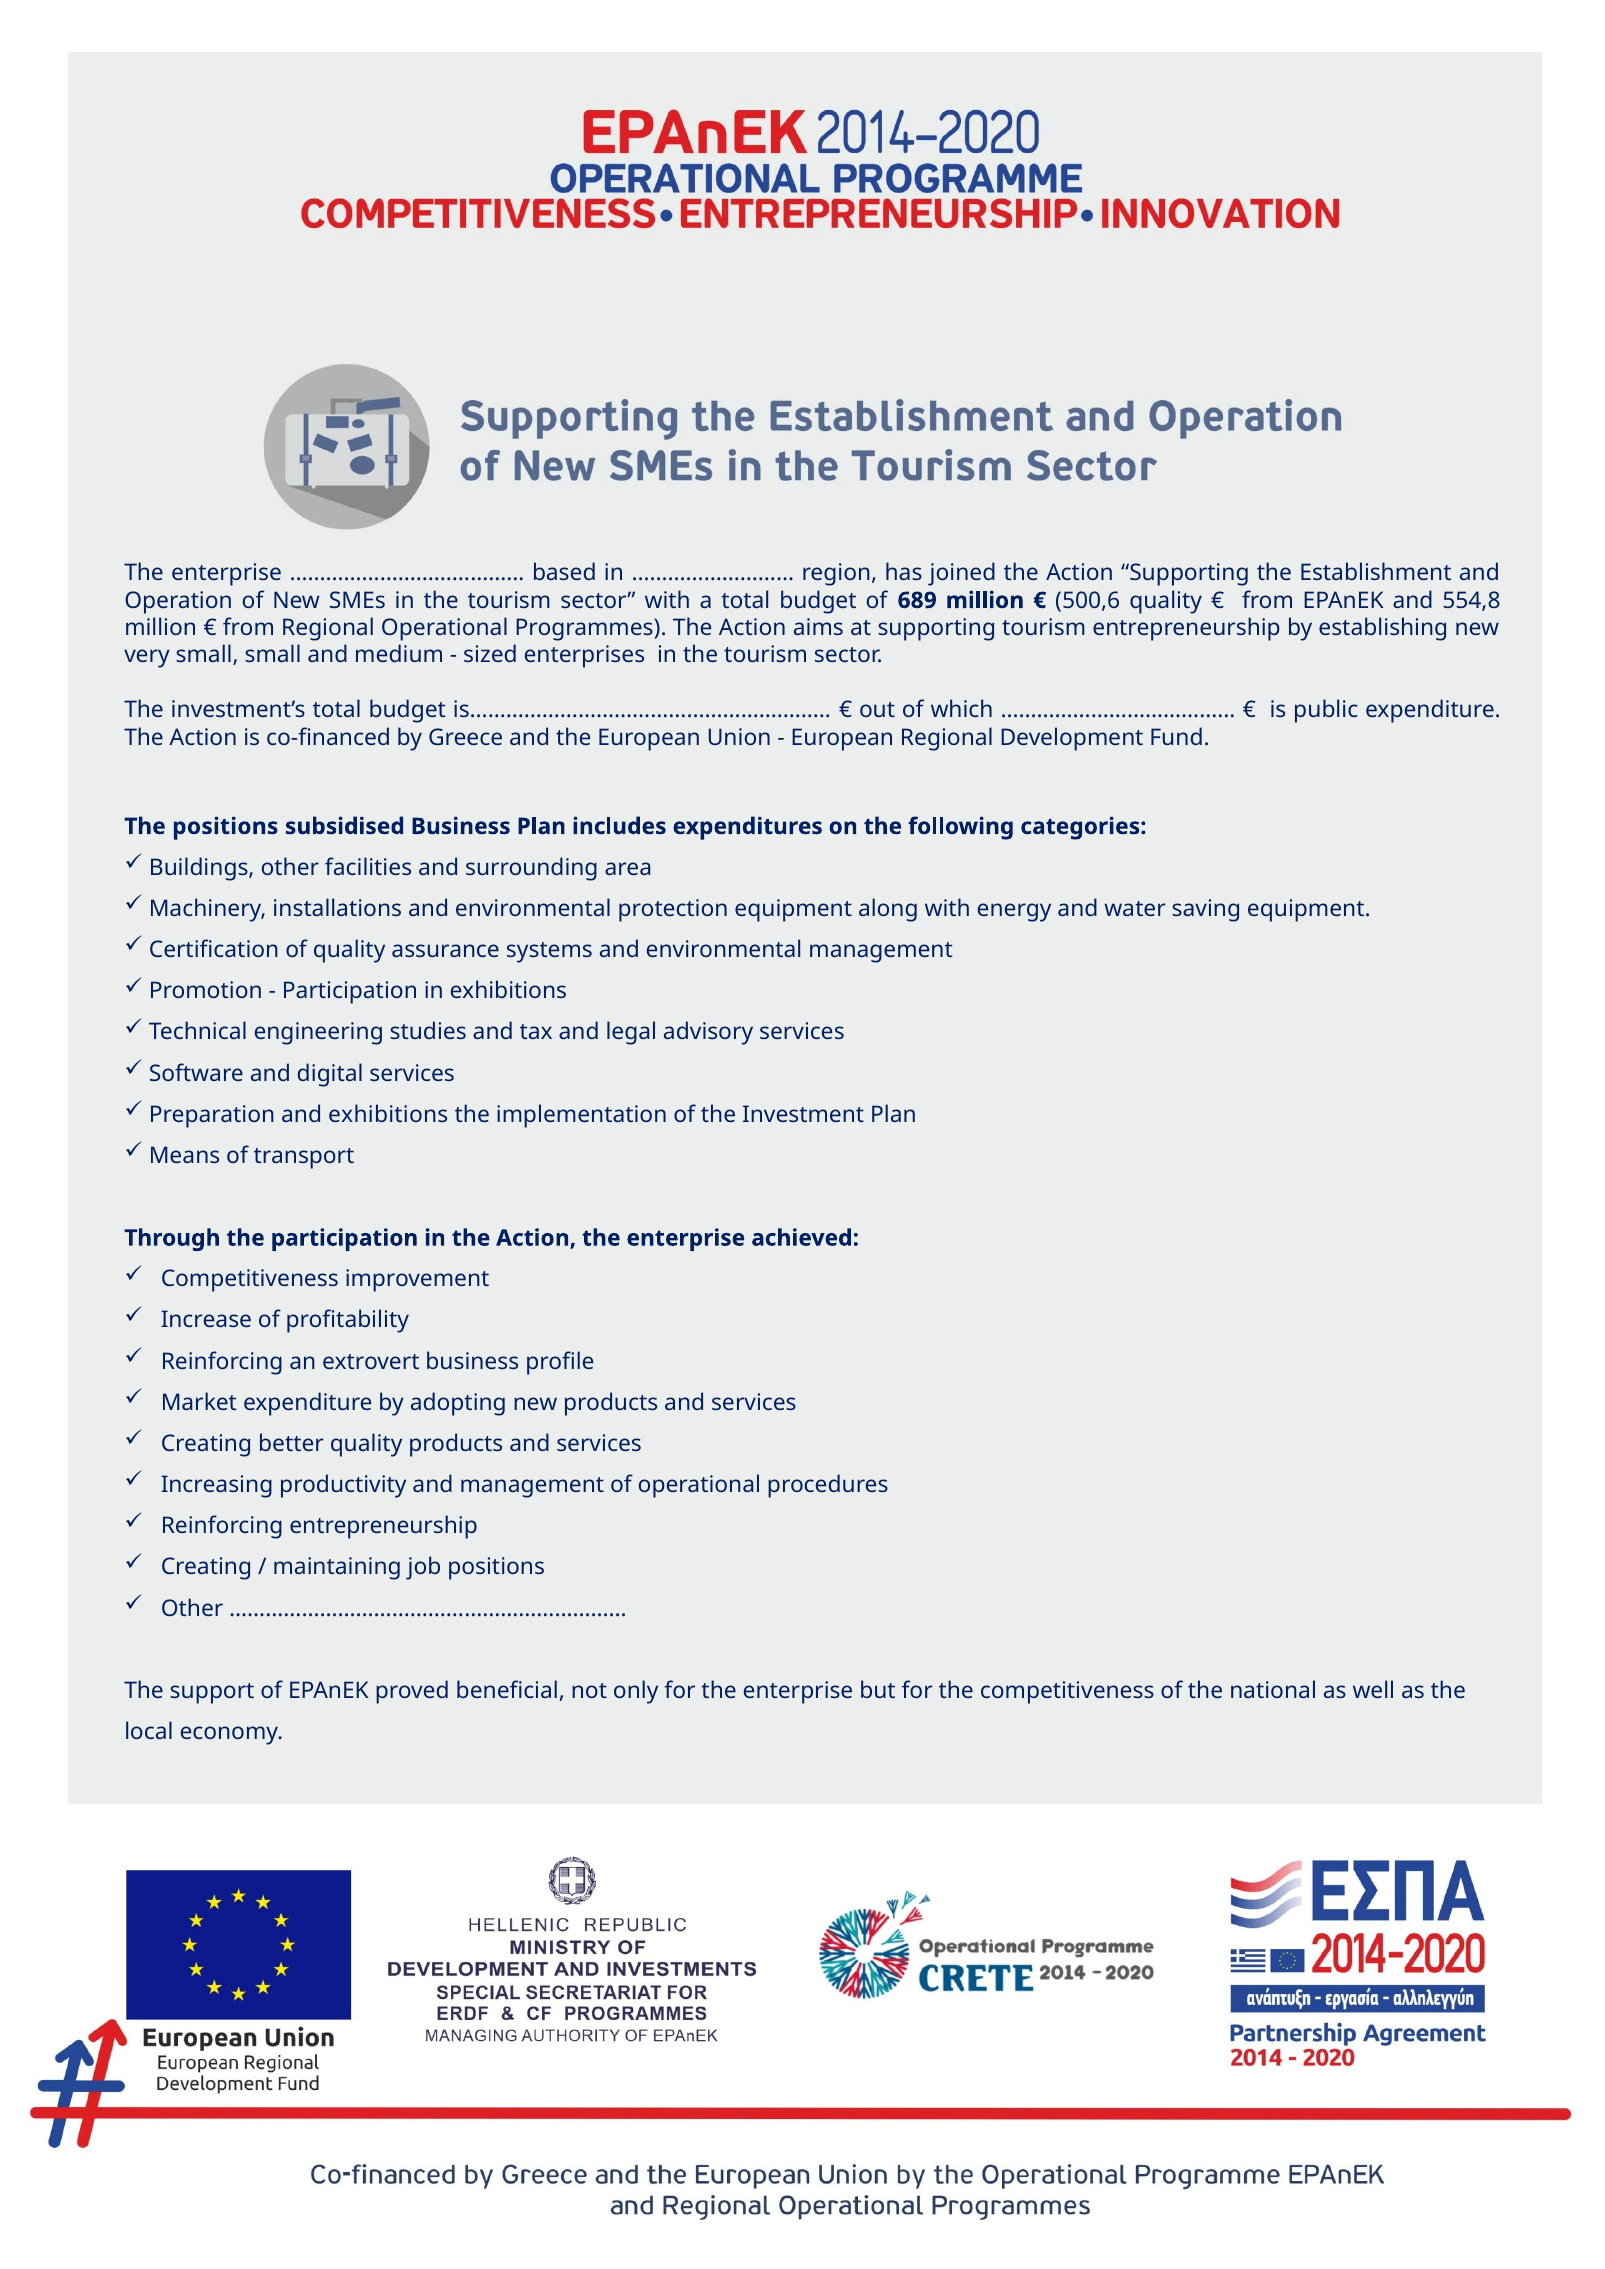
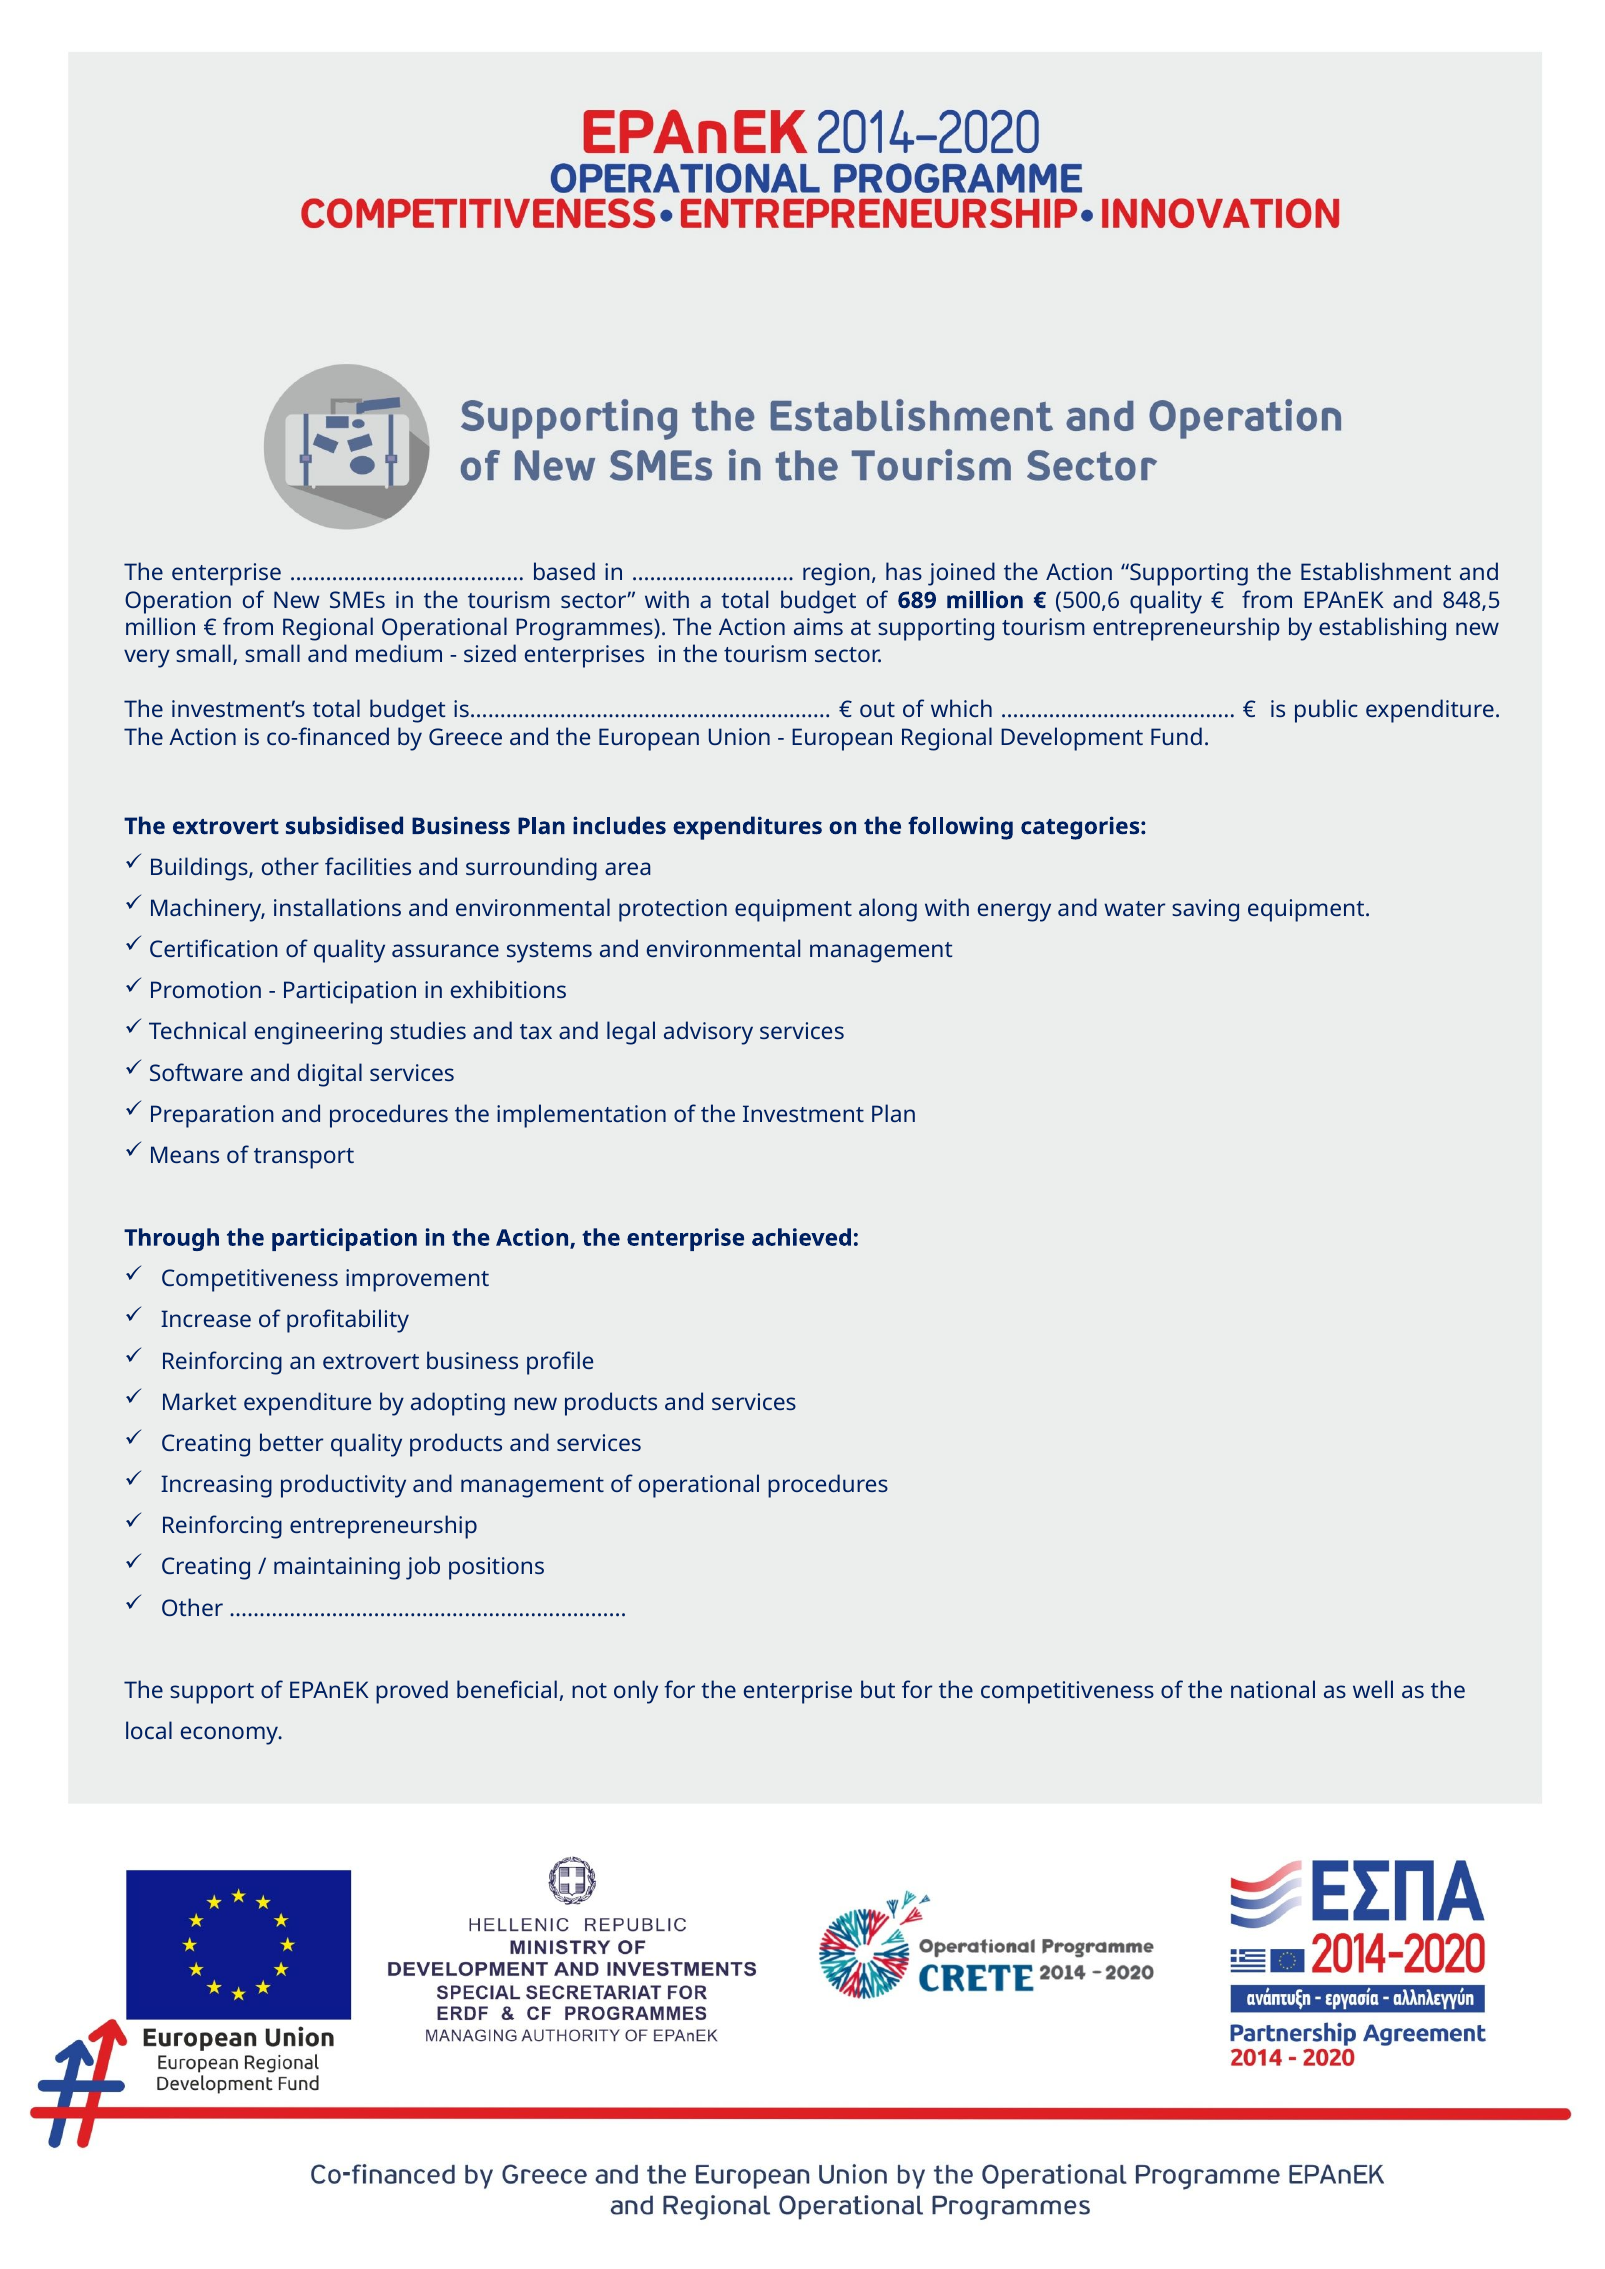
554,8: 554,8 -> 848,5 (1471, 601)
The positions: positions -> extrovert (225, 827)
and exhibitions: exhibitions -> procedures (388, 1115)
